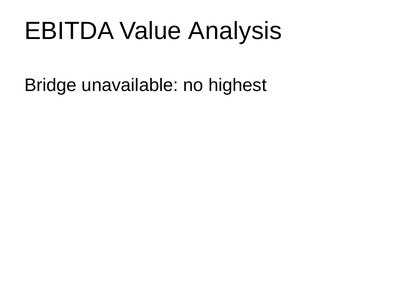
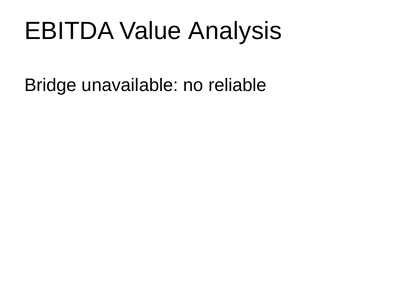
highest: highest -> reliable (238, 85)
